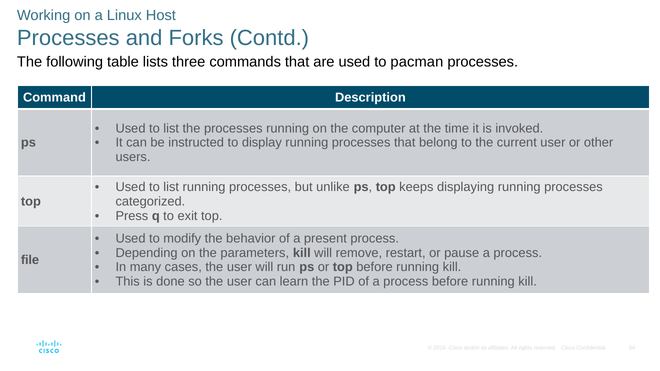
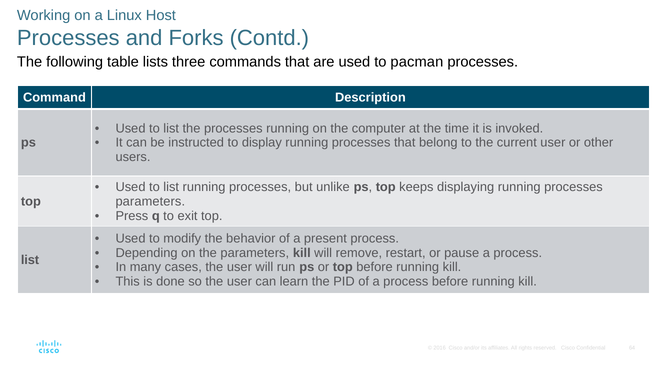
categorized: categorized -> parameters (150, 202)
file: file -> list (30, 260)
